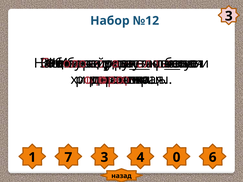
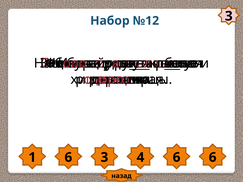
1 7: 7 -> 6 (68, 158)
4 0: 0 -> 6 (177, 158)
